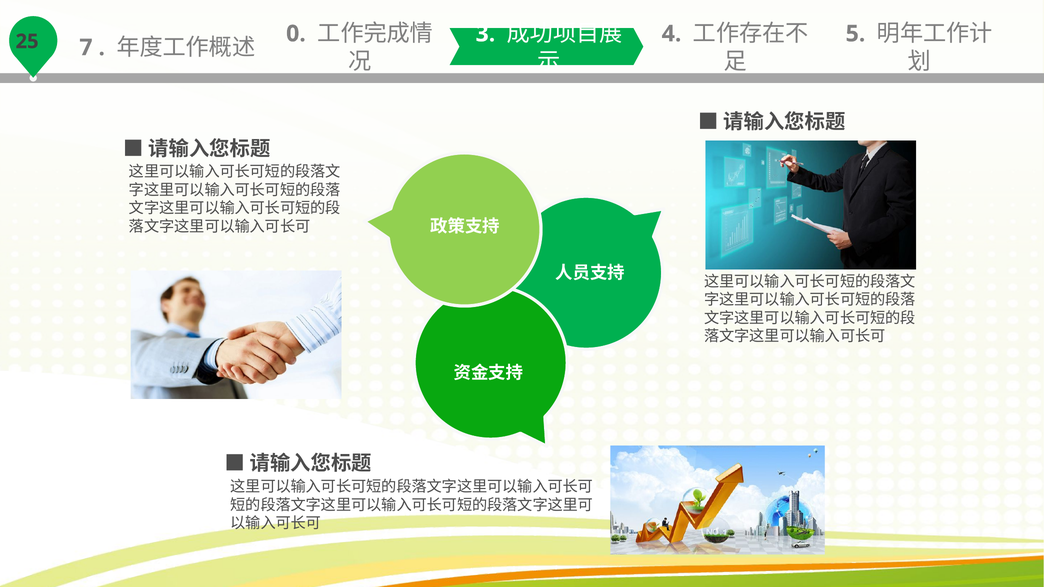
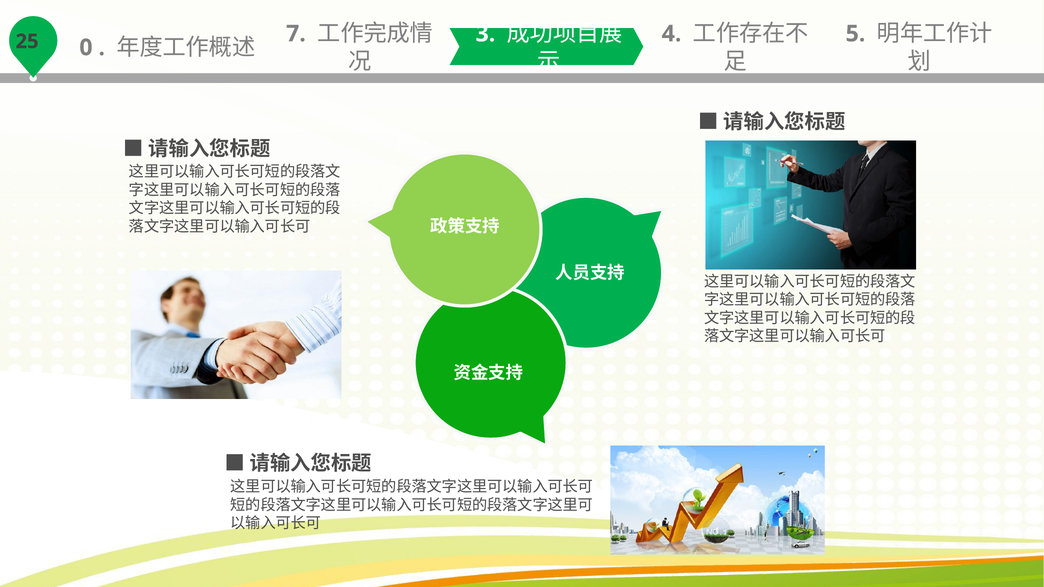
7: 7 -> 0 (86, 48)
0: 0 -> 7 (296, 34)
